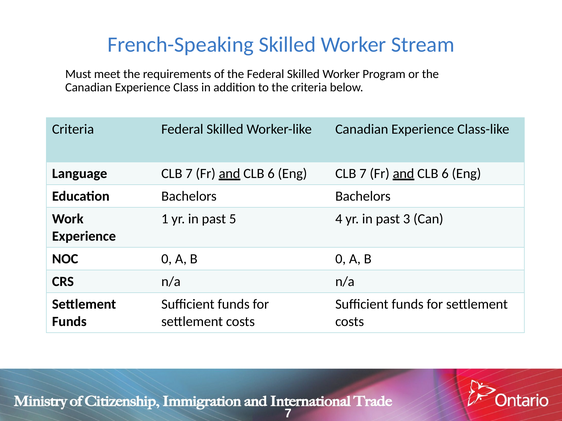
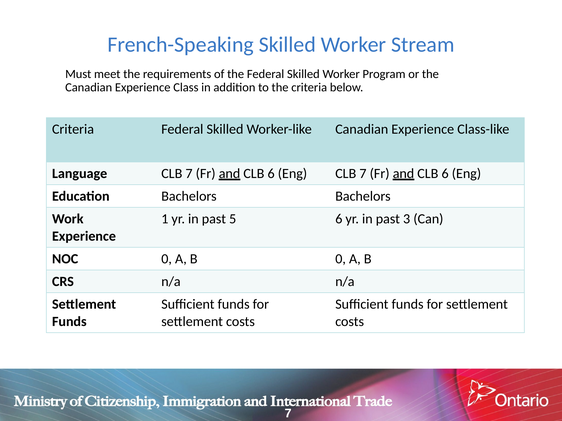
5 4: 4 -> 6 (339, 219)
